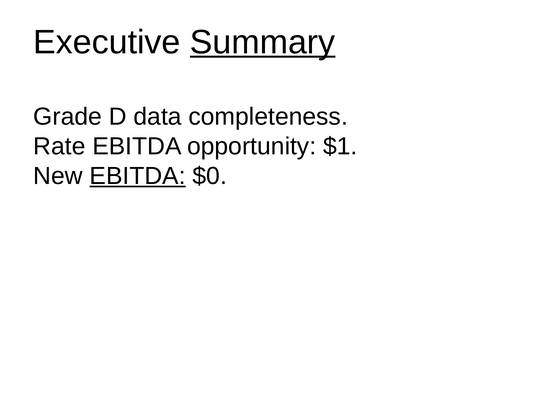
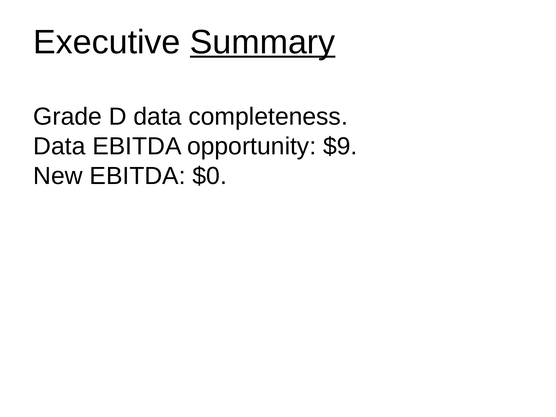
Rate: Rate -> Data (59, 146)
$1: $1 -> $9 (340, 146)
EBITDA underline: present -> none (138, 176)
